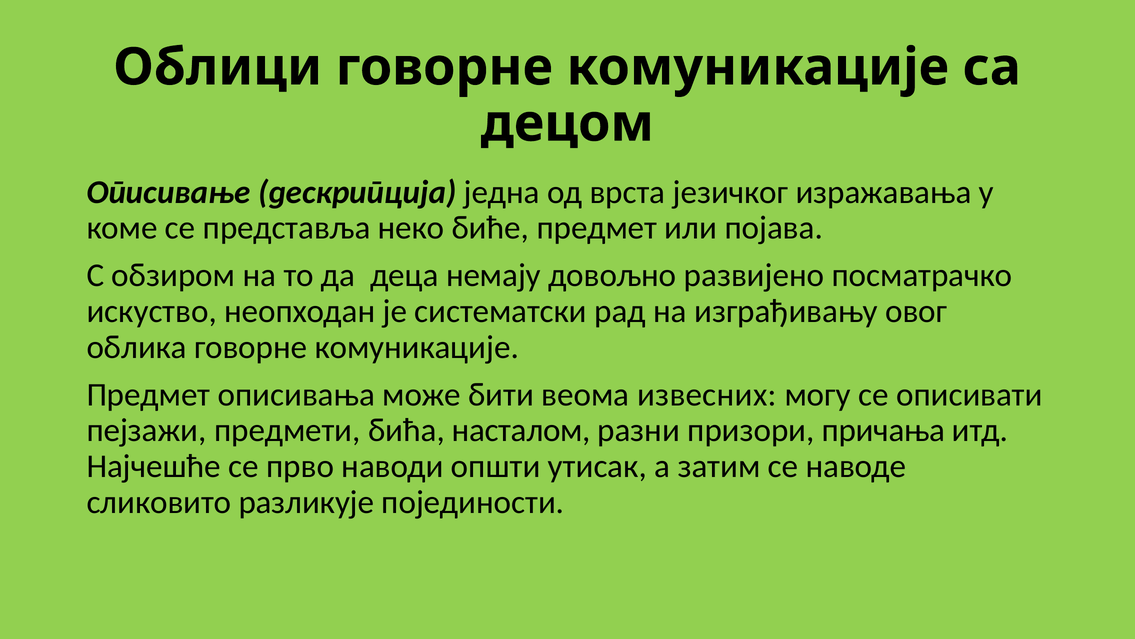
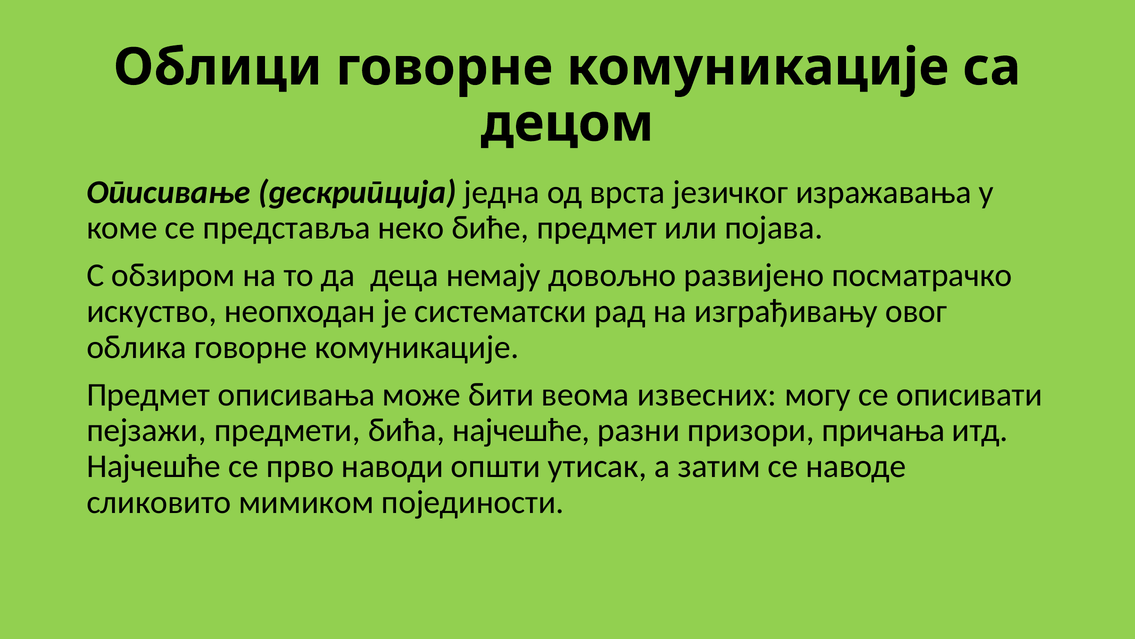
бића насталом: насталом -> најчешће (521, 430)
разликује: разликује -> мимиком (306, 502)
